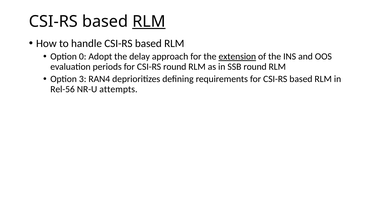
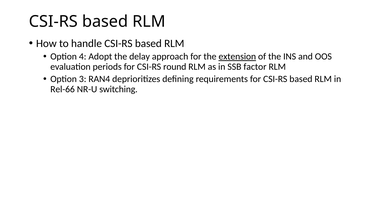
RLM underline: present -> none (149, 21)
0: 0 -> 4 (83, 56)
SSB round: round -> factor (255, 67)
Rel-56: Rel-56 -> Rel-66 (63, 89)
attempts: attempts -> switching (118, 89)
